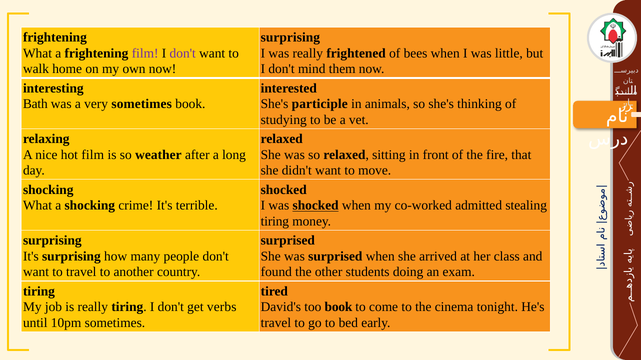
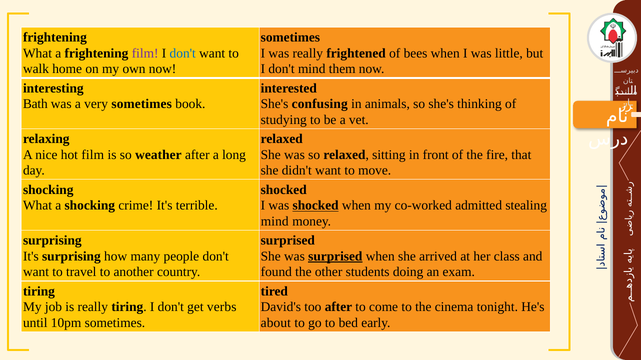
surprising: surprising -> sometimes (290, 37)
don't colour: purple -> blue (183, 53)
participle: participle -> confusing (320, 104)
tiring: tiring -> mind (275, 222)
surprised underline: none -> present (335, 257)
too book: book -> after (338, 307)
travel: travel -> about (276, 323)
